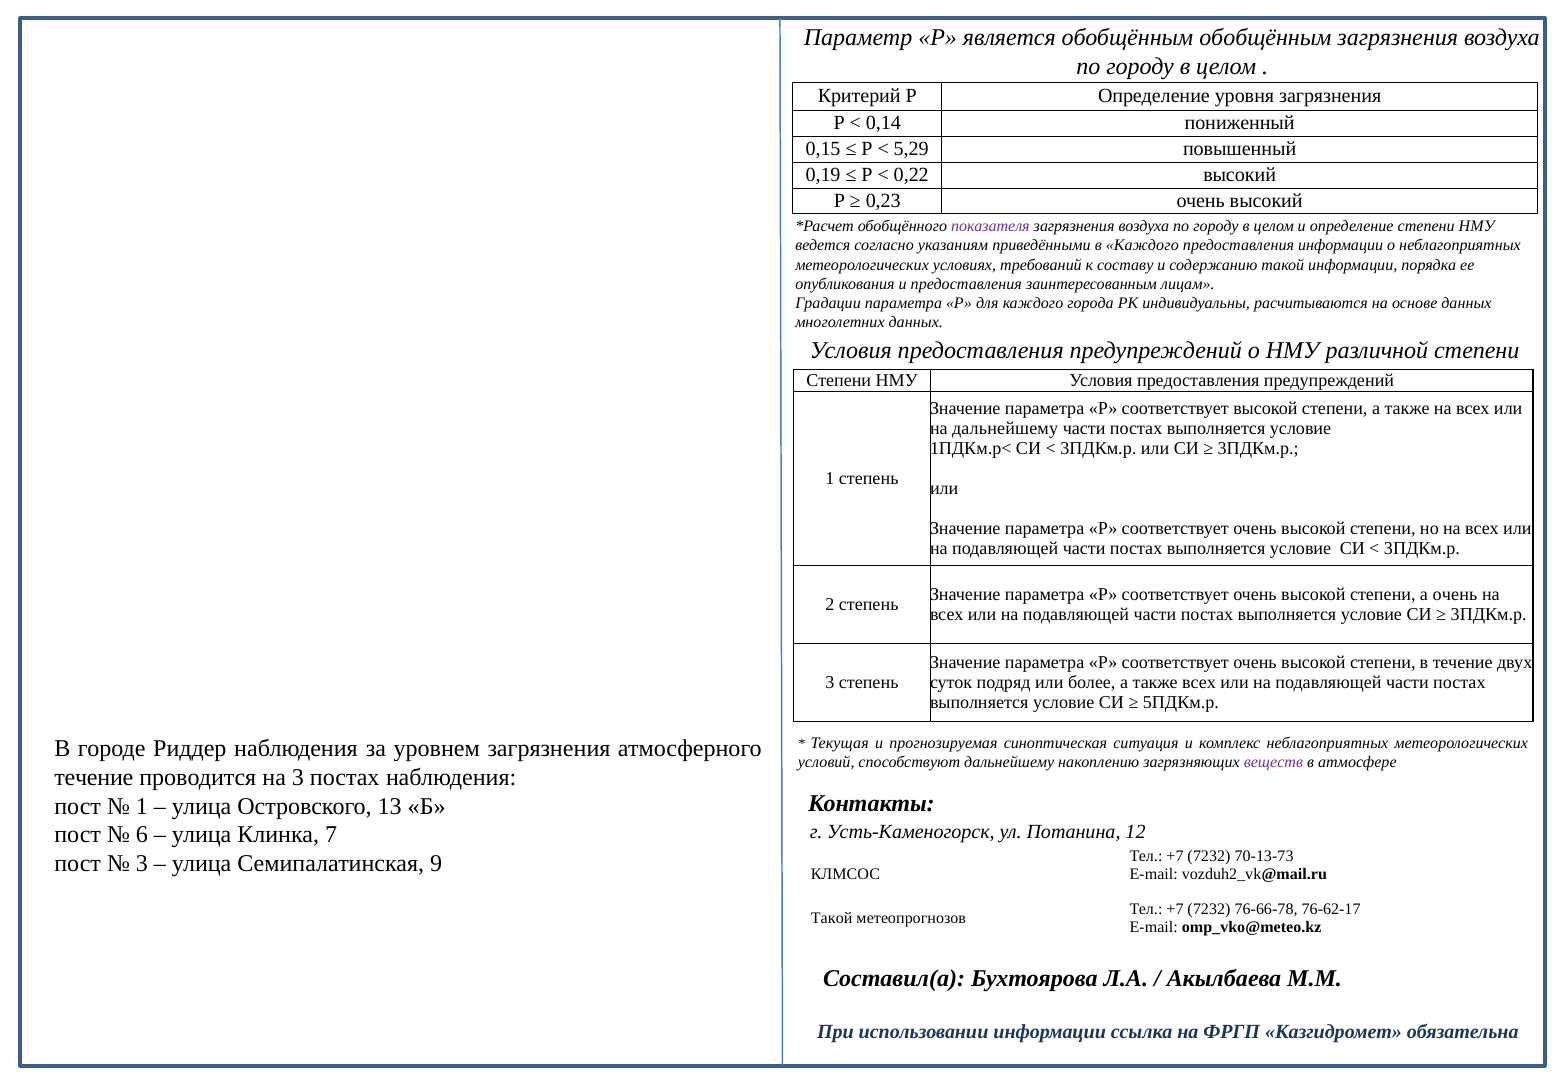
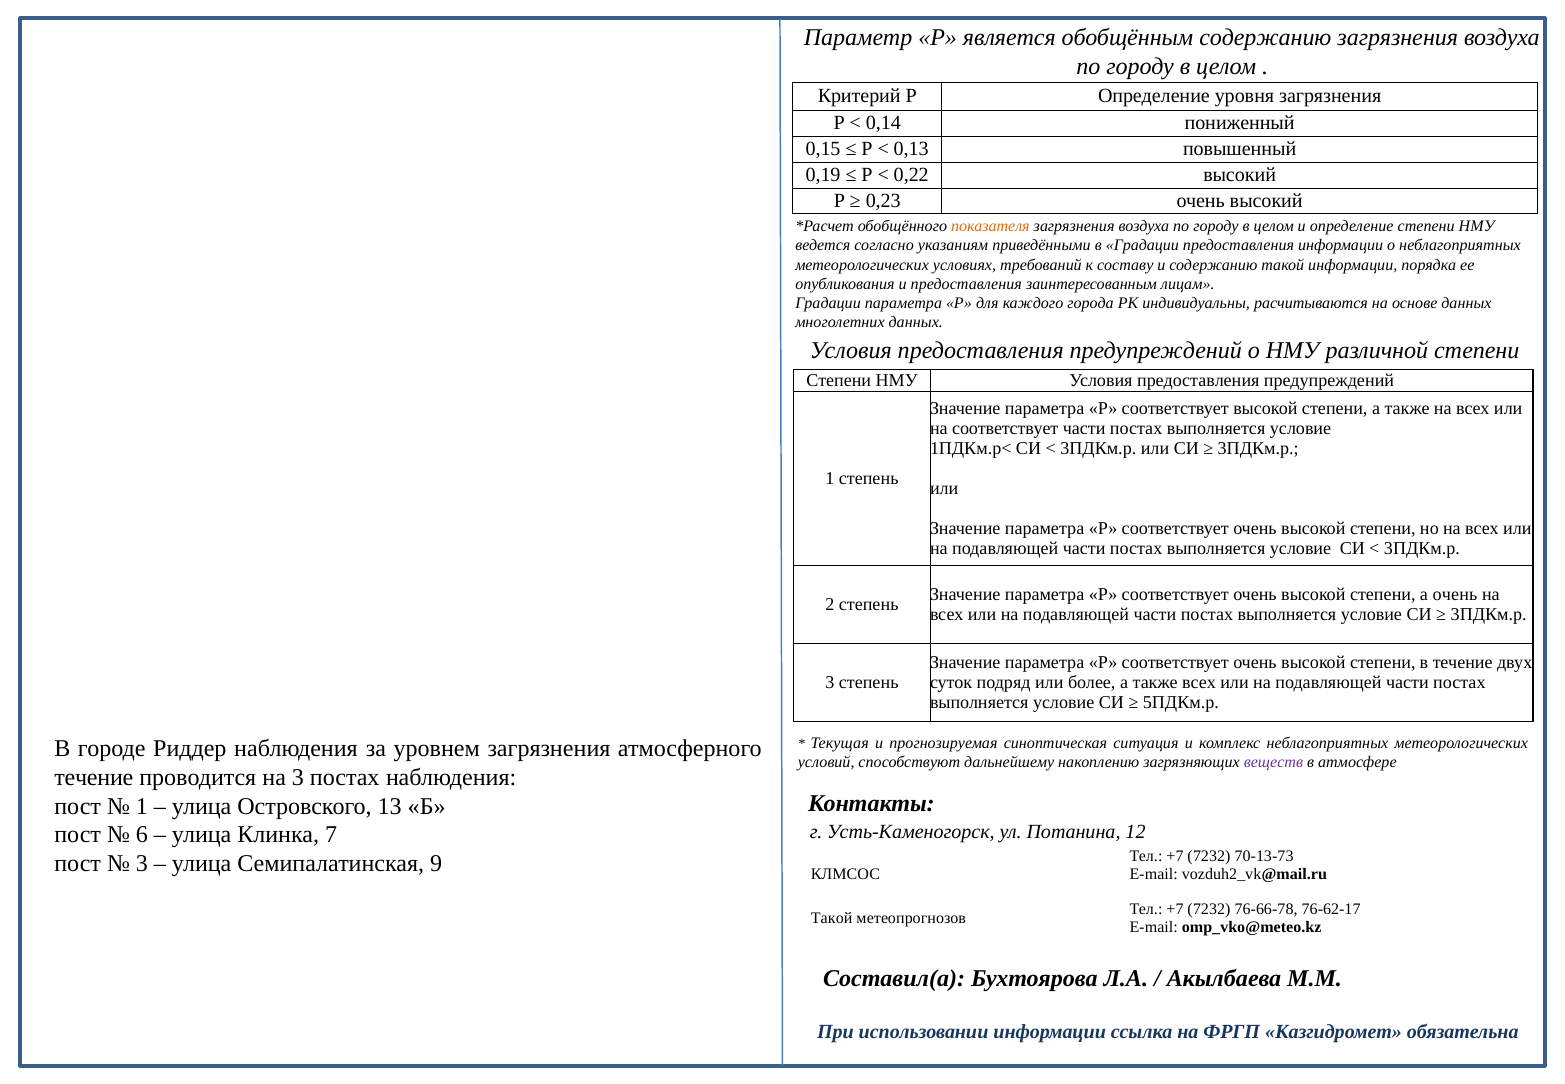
обобщённым обобщённым: обобщённым -> содержанию (1265, 38)
5,29: 5,29 -> 0,13 (911, 149)
показателя colour: purple -> orange (990, 226)
в Каждого: Каждого -> Градации (1142, 245)
на дальнейшему: дальнейшему -> соответствует (1005, 428)
